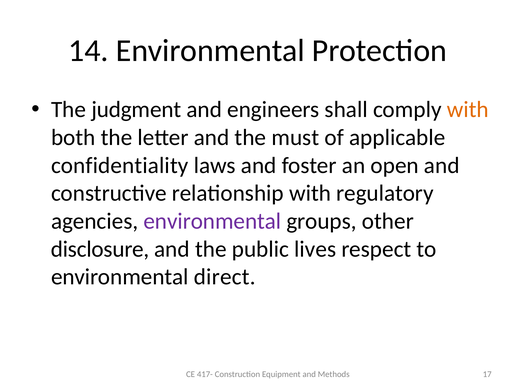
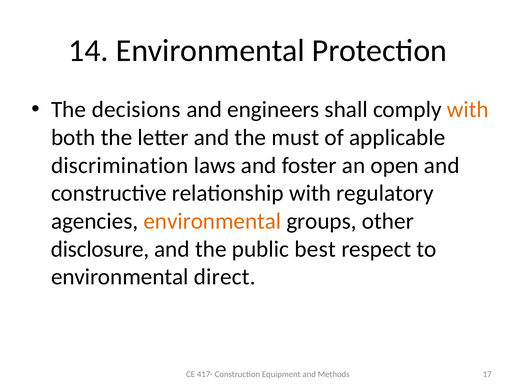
judgment: judgment -> decisions (136, 110)
confidentiality: confidentiality -> discrimination (120, 166)
environmental colour: purple -> orange (212, 221)
lives: lives -> best (315, 249)
